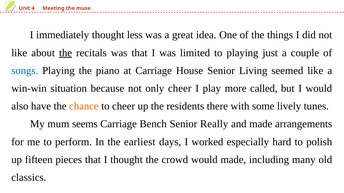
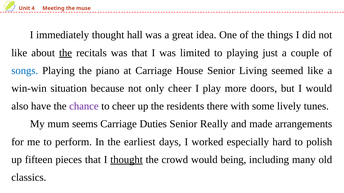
less: less -> hall (135, 35)
called: called -> doors (264, 89)
chance colour: orange -> purple (84, 106)
Bench: Bench -> Duties (153, 124)
thought underline: none -> present (127, 160)
would made: made -> being (233, 160)
